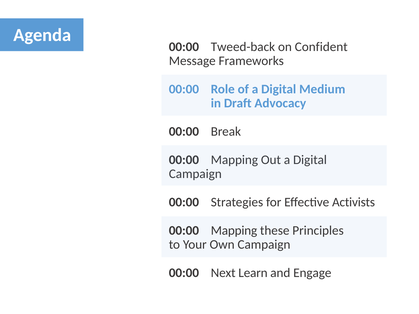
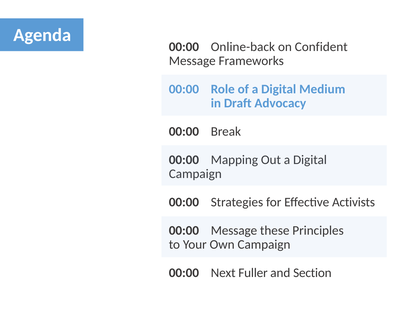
Tweed-back: Tweed-back -> Online-back (243, 47)
Mapping: Mapping -> Message (234, 231)
Learn: Learn -> Fuller (253, 273)
Engage: Engage -> Section (312, 273)
